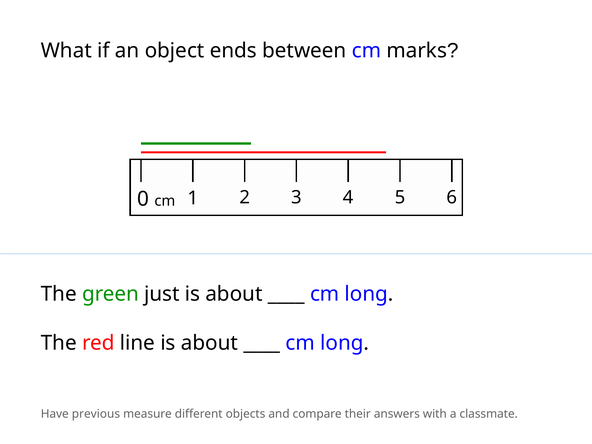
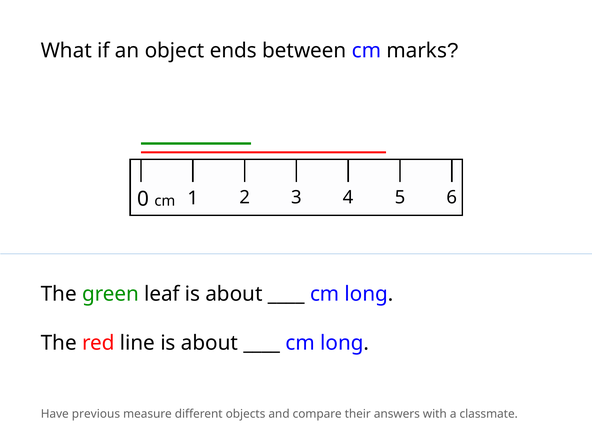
just: just -> leaf (162, 294)
